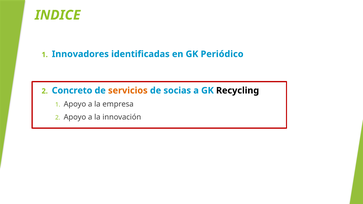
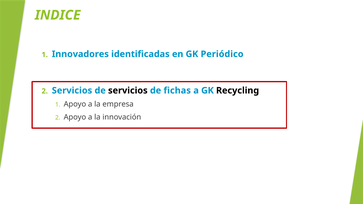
Concreto: Concreto -> Servicios (72, 91)
servicios colour: orange -> black (128, 91)
socias: socias -> fichas (177, 91)
